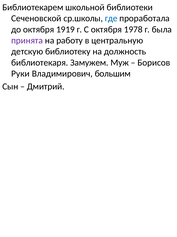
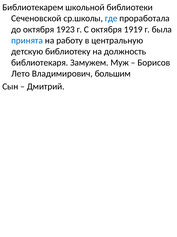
1919: 1919 -> 1923 (65, 29)
1978: 1978 -> 1919 (133, 29)
принята colour: purple -> blue (27, 40)
Руки: Руки -> Лето (21, 73)
